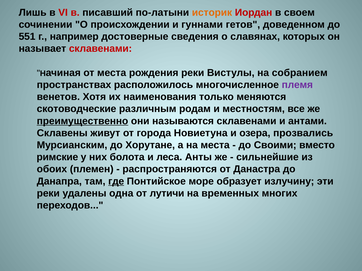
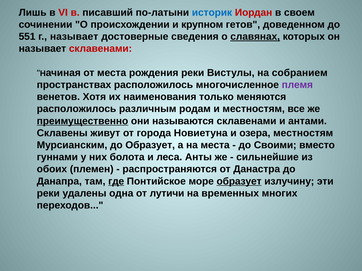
историк colour: orange -> blue (212, 13)
гуннами: гуннами -> крупном (202, 25)
г например: например -> называет (74, 37)
славянах underline: none -> present (255, 37)
скотоводческие: скотоводческие -> расположилось (76, 109)
озера прозвались: прозвались -> местностям (303, 133)
до Хорутане: Хорутане -> Образует (150, 145)
римские: римские -> гуннами (57, 157)
образует underline: none -> present (239, 182)
